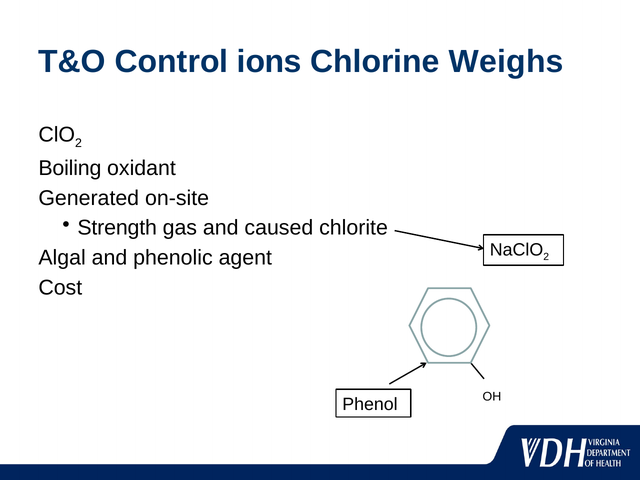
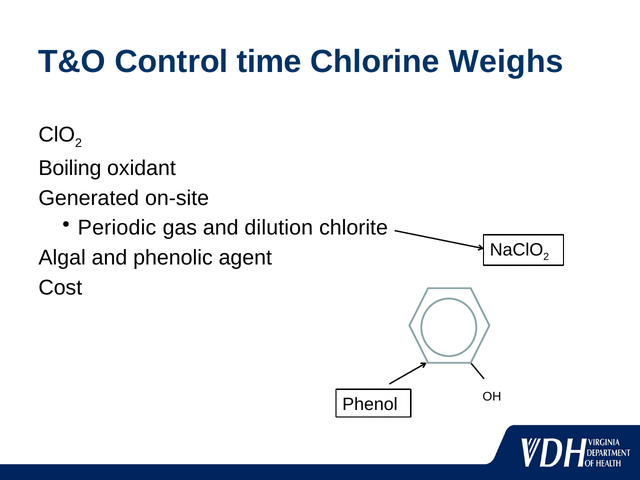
ions: ions -> time (269, 61)
Strength: Strength -> Periodic (117, 228)
caused: caused -> dilution (279, 228)
